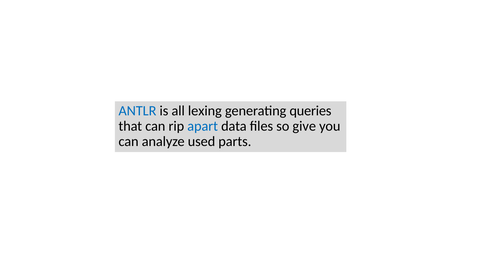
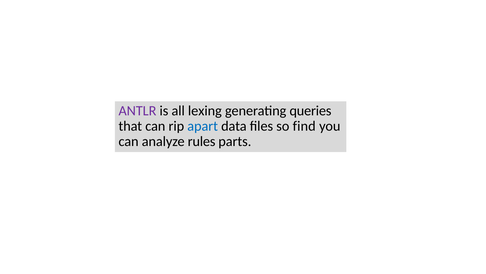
ANTLR colour: blue -> purple (137, 111)
give: give -> find (304, 126)
used: used -> rules (202, 141)
